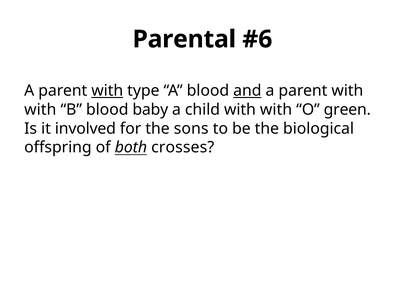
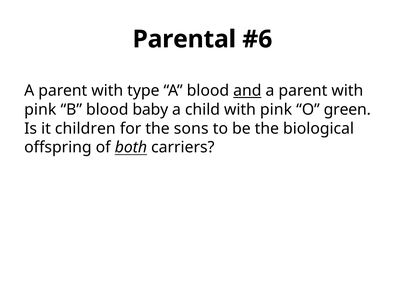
with underline: present -> none (107, 91)
with: with -> pink (40, 109)
child with with: with -> pink (276, 109)
involved: involved -> children (85, 128)
crosses: crosses -> carriers (183, 147)
